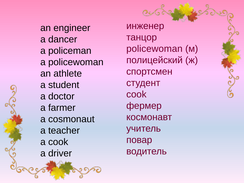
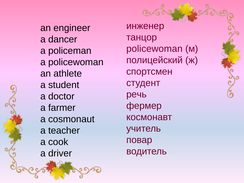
cook: cook -> речь (136, 94)
